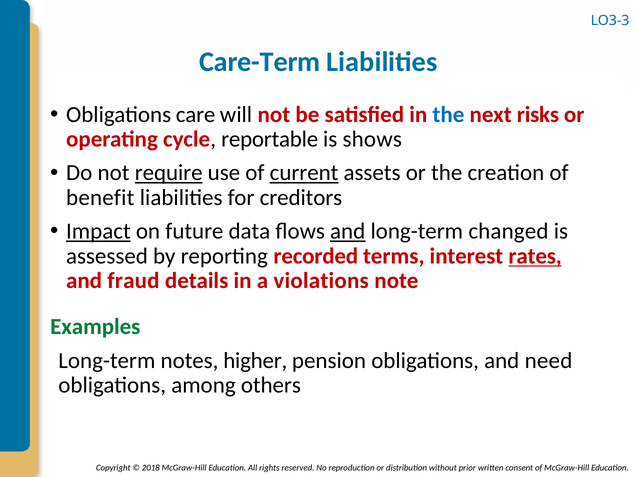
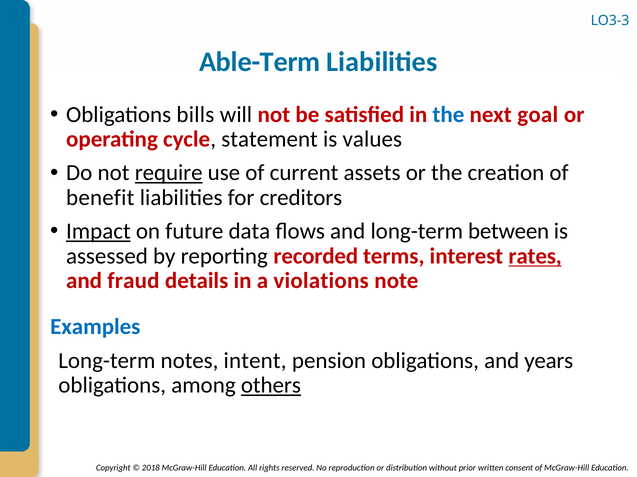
Care-Term: Care-Term -> Able-Term (260, 62)
care: care -> bills (195, 115)
risks: risks -> goal (538, 115)
reportable: reportable -> statement (270, 139)
shows: shows -> values (372, 139)
current underline: present -> none (304, 173)
and underline: present -> none (348, 232)
changed: changed -> between (509, 232)
Examples colour: green -> blue (95, 327)
higher: higher -> intent (255, 361)
need: need -> years (549, 361)
others underline: none -> present (271, 386)
